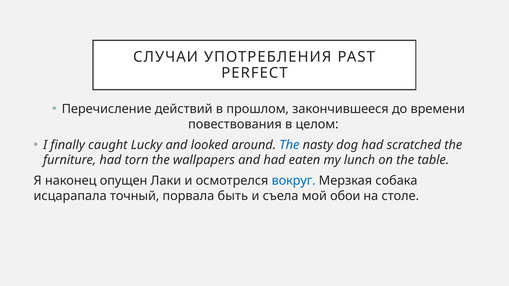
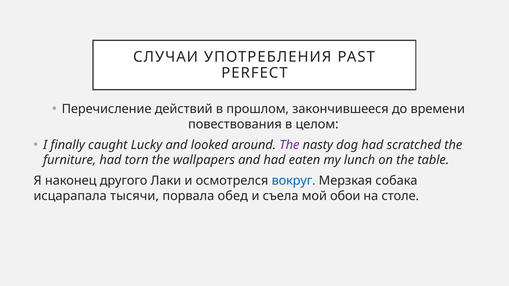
The colour: blue -> purple (289, 145)
опущен: опущен -> другого (124, 181)
точный: точный -> тысячи (135, 196)
быть: быть -> обед (233, 196)
